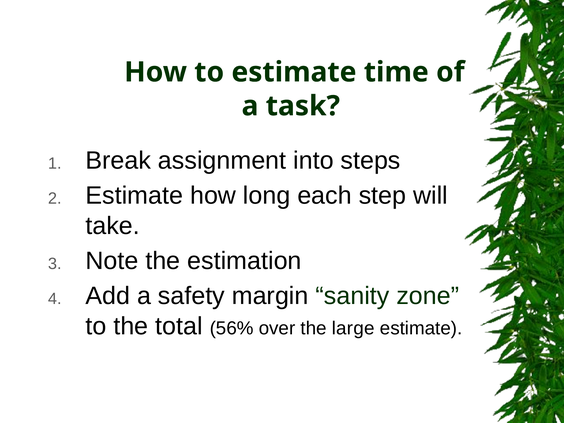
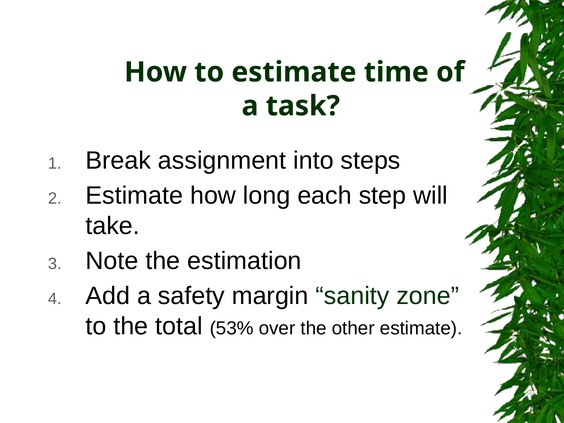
56%: 56% -> 53% (232, 328)
large: large -> other (353, 328)
